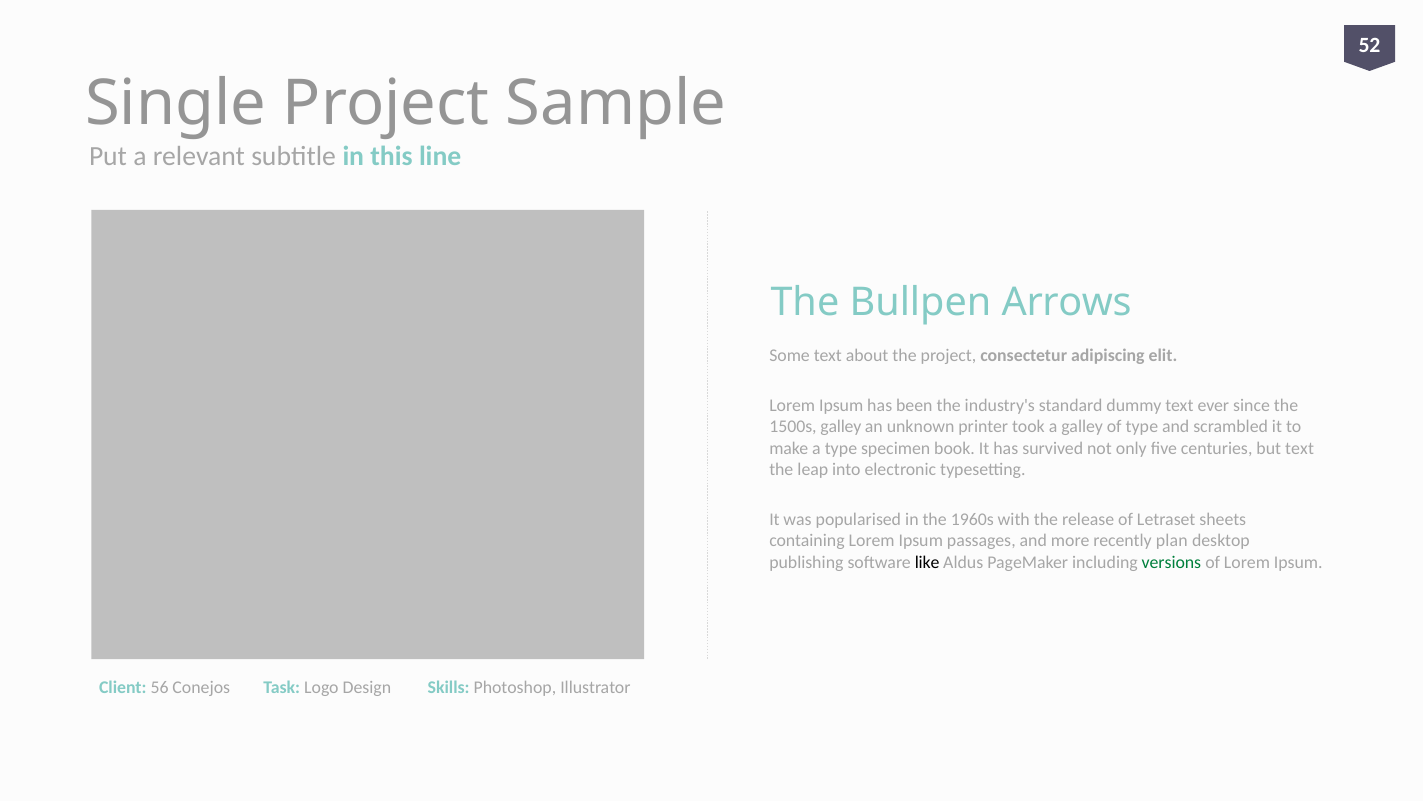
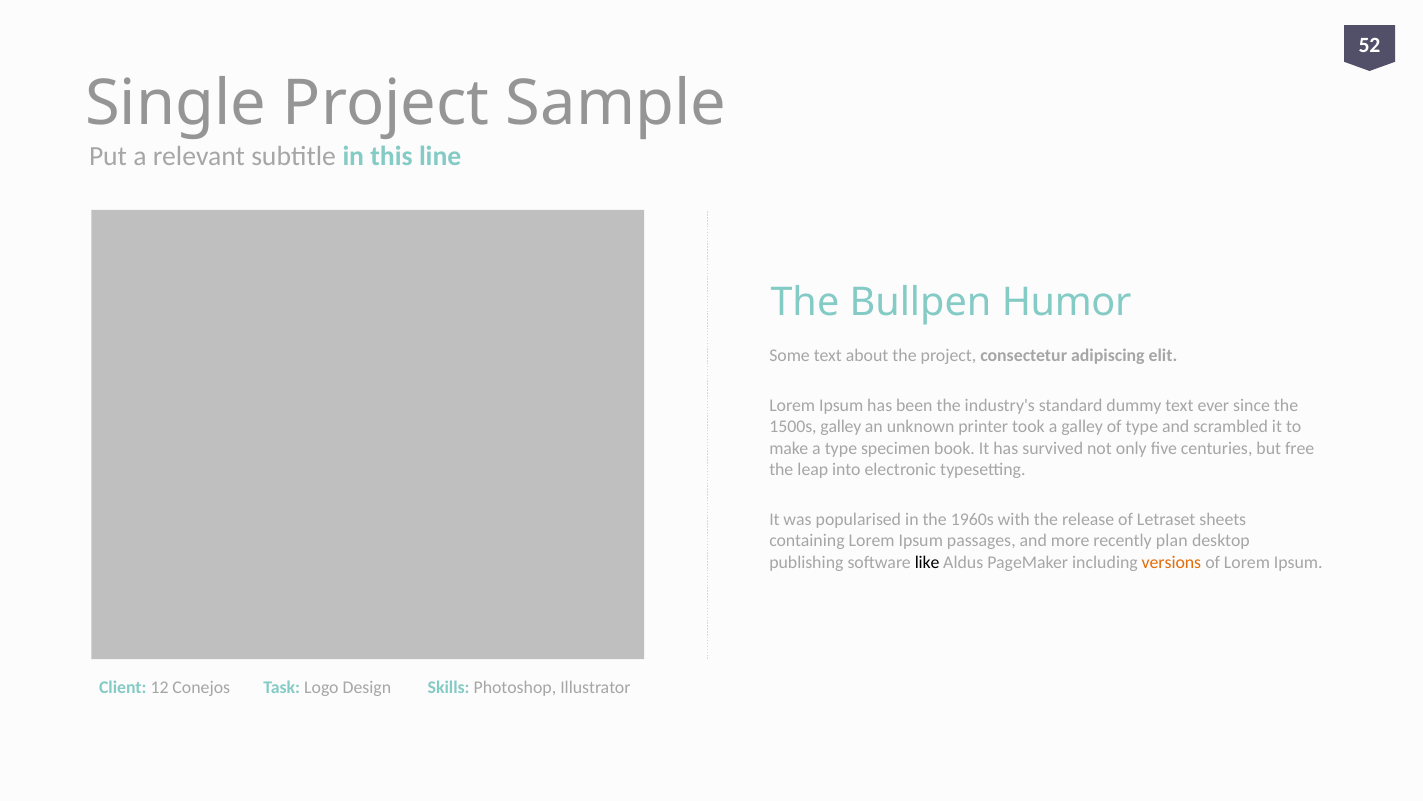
Arrows: Arrows -> Humor (1067, 302)
but text: text -> free (1300, 448)
versions colour: green -> orange (1171, 562)
56: 56 -> 12 (160, 687)
